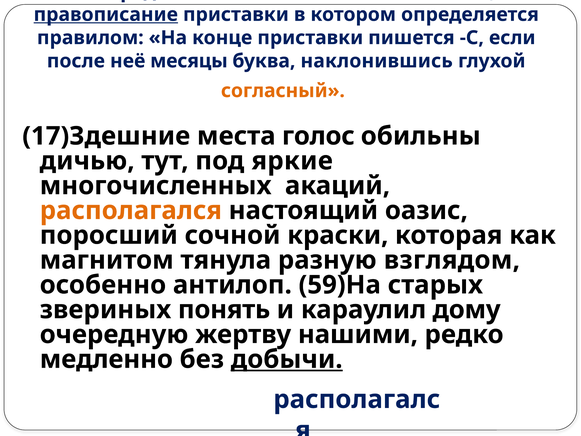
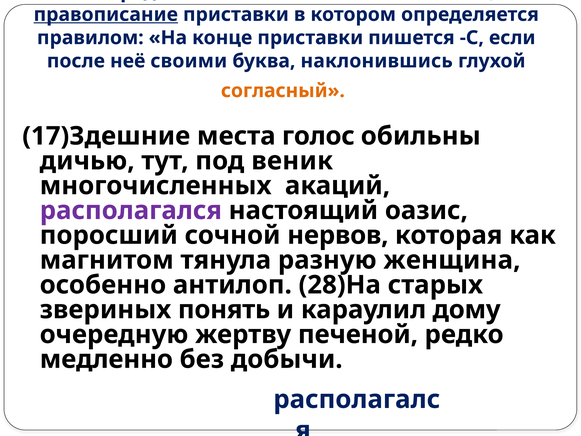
месяцы: месяцы -> своими (189, 61)
яркие: яркие -> веник (292, 161)
располагался colour: orange -> purple (131, 210)
краски: краски -> нервов (338, 235)
взглядом: взглядом -> женщина (452, 260)
59)На: 59)На -> 28)На (340, 285)
нашими: нашими -> печеной (358, 334)
добычи underline: present -> none (287, 359)
